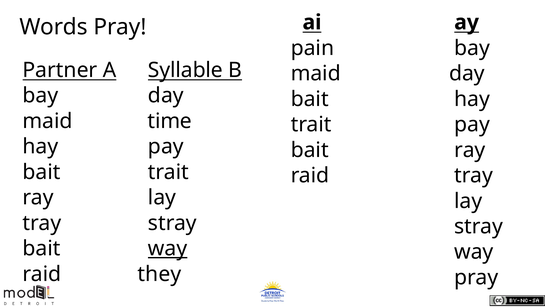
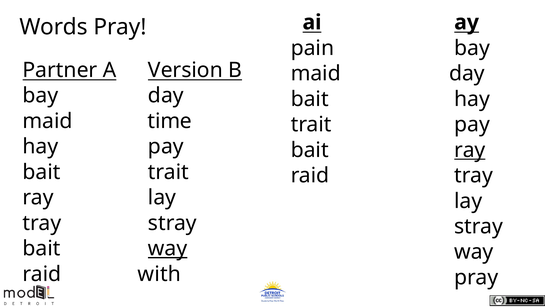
Syllable: Syllable -> Version (185, 70)
ray underline: none -> present (470, 150)
they: they -> with (159, 274)
